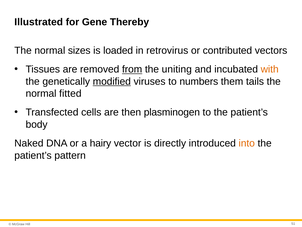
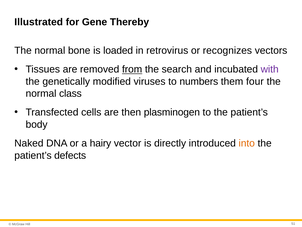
sizes: sizes -> bone (79, 50)
contributed: contributed -> recognizes (227, 50)
uniting: uniting -> search (177, 69)
with colour: orange -> purple (270, 69)
modified underline: present -> none (112, 81)
tails: tails -> four (255, 81)
fitted: fitted -> class (70, 93)
pattern: pattern -> defects (70, 155)
